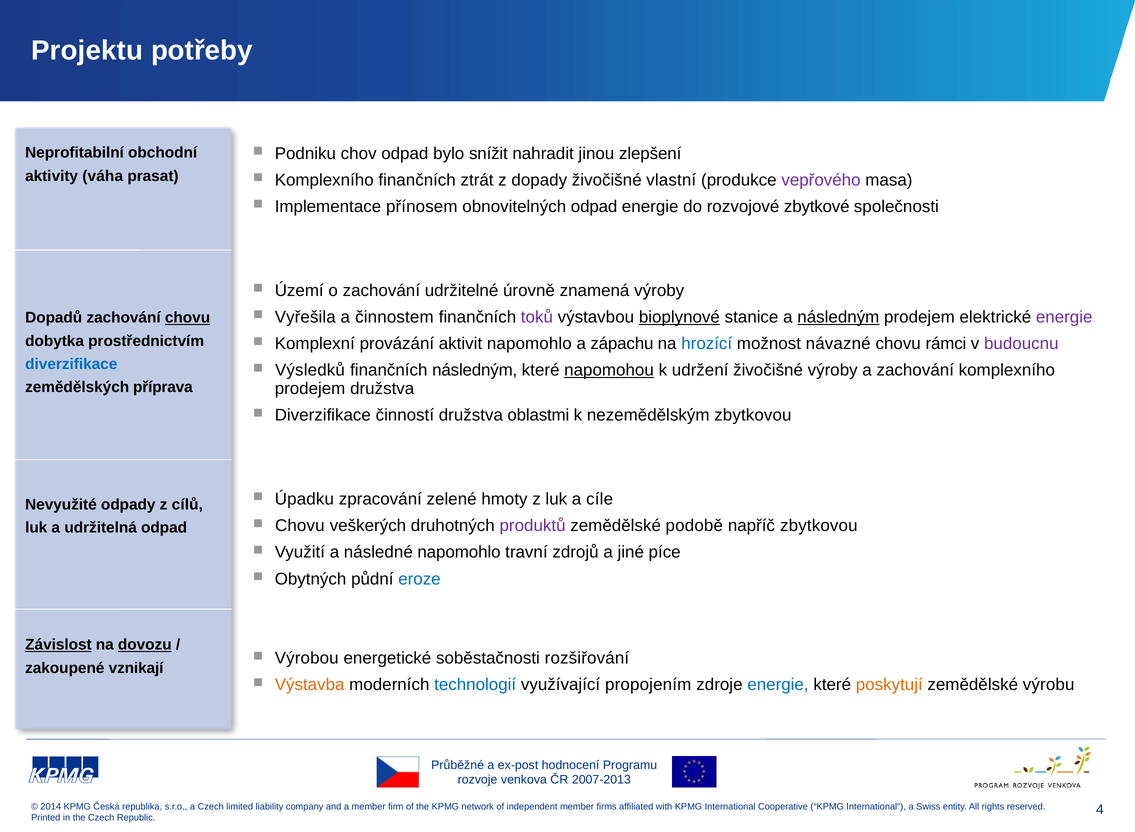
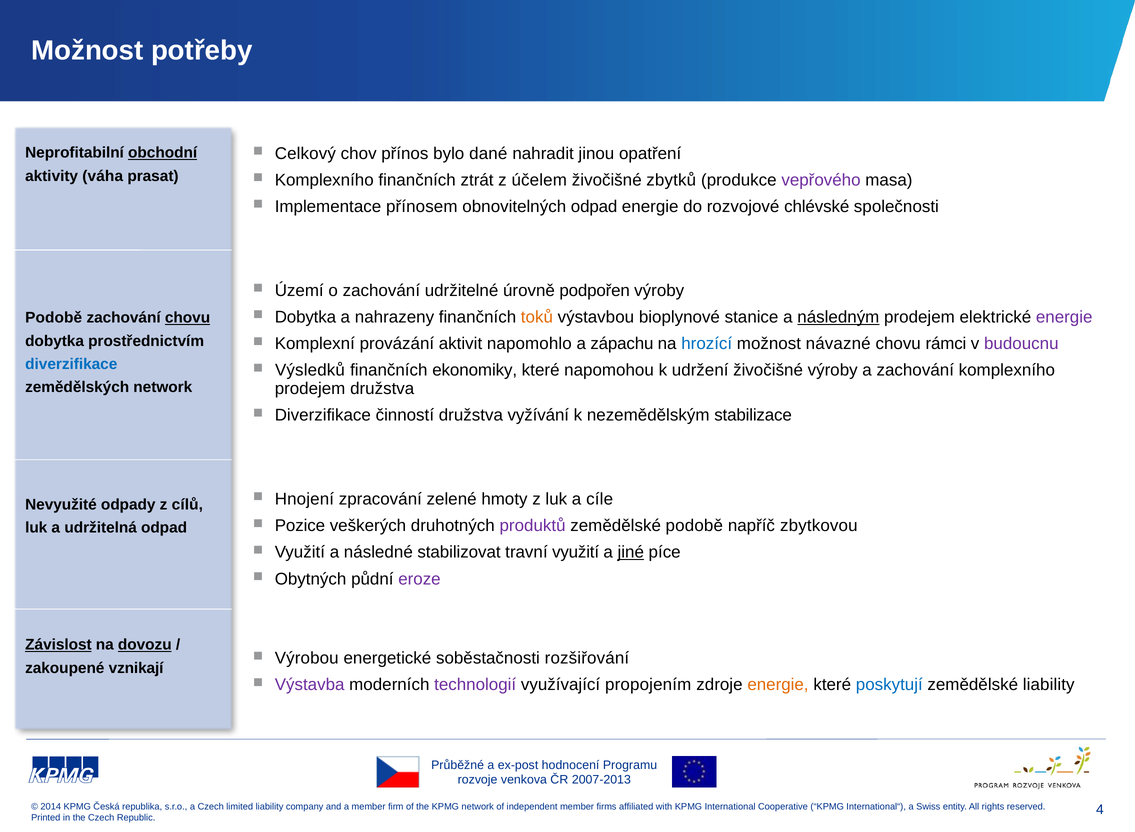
Projektu: Projektu -> Možnost (87, 51)
Podniku: Podniku -> Celkový (305, 153)
chov odpad: odpad -> přínos (405, 153)
snížit: snížit -> dané (488, 153)
zlepšení: zlepšení -> opatření (650, 153)
obchodní underline: none -> present (163, 153)
dopady: dopady -> účelem (539, 180)
vlastní: vlastní -> zbytků (671, 180)
zbytkové: zbytkové -> chlévské (817, 207)
znamená: znamená -> podpořen (595, 290)
Vyřešila: Vyřešila -> Dobytka (305, 317)
činnostem: činnostem -> nahrazeny (394, 317)
toků colour: purple -> orange (537, 317)
bioplynové underline: present -> none (679, 317)
Dopadů: Dopadů -> Podobě (54, 318)
finančních následným: následným -> ekonomiky (475, 370)
napomohou underline: present -> none (609, 370)
zemědělských příprava: příprava -> network (163, 387)
oblastmi: oblastmi -> vyžívání (538, 415)
nezemědělským zbytkovou: zbytkovou -> stabilizace (753, 415)
Úpadku: Úpadku -> Hnojení (304, 499)
Chovu: Chovu -> Pozice (300, 525)
následné napomohlo: napomohlo -> stabilizovat (459, 552)
travní zdrojů: zdrojů -> využití (576, 552)
jiné underline: none -> present (631, 552)
eroze colour: blue -> purple (419, 579)
Výstavba colour: orange -> purple (310, 684)
technologií colour: blue -> purple (475, 684)
energie colour: blue -> orange (778, 684)
poskytují colour: orange -> blue (889, 684)
zemědělské výrobu: výrobu -> liability (1049, 684)
